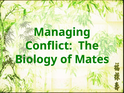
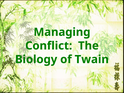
Mates: Mates -> Twain (92, 59)
